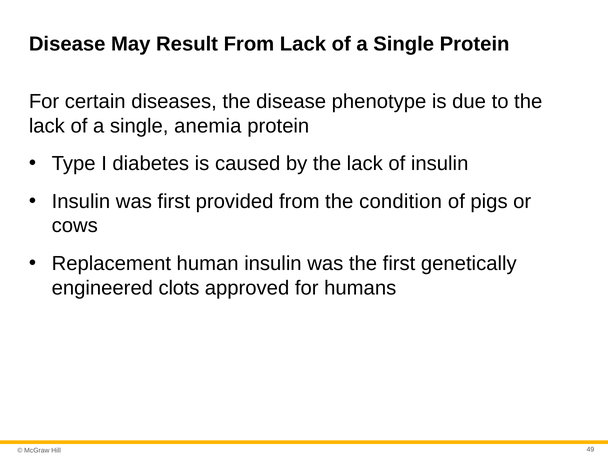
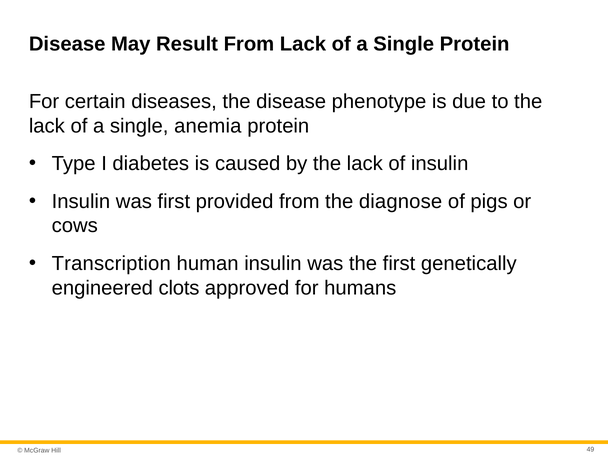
condition: condition -> diagnose (401, 201)
Replacement: Replacement -> Transcription (111, 264)
